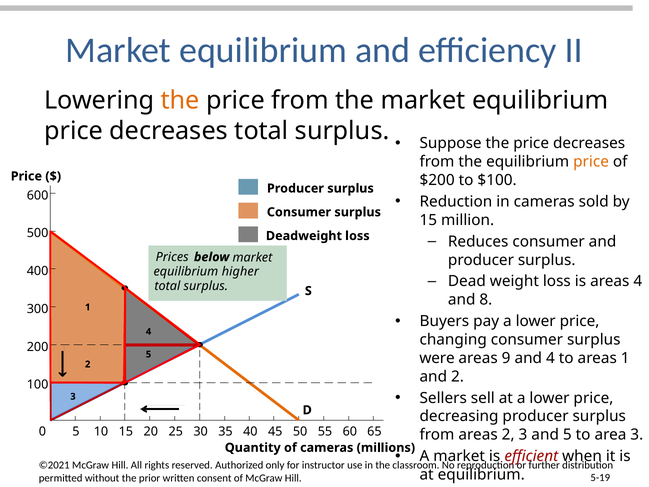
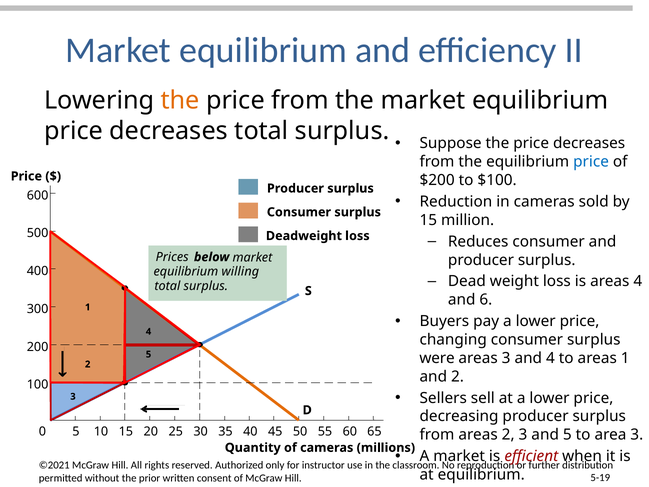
price colour: orange -> blue (591, 162)
higher: higher -> willing (240, 272)
8: 8 -> 6 (486, 300)
areas 9: 9 -> 3 (506, 358)
